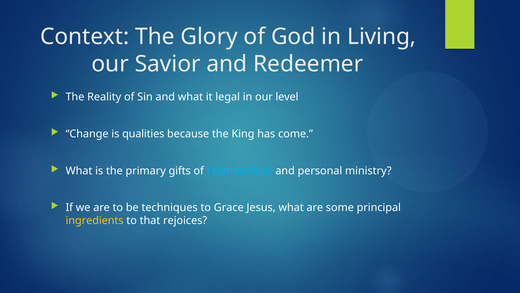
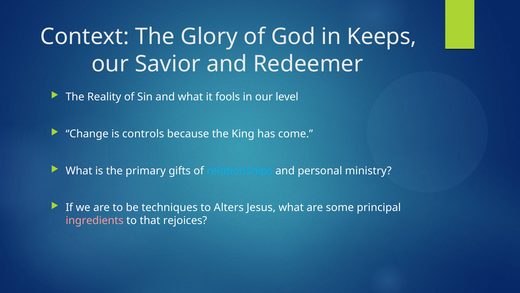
Living: Living -> Keeps (382, 37)
legal: legal -> fools (228, 97)
qualities: qualities -> controls (143, 134)
Grace: Grace -> Alters (229, 207)
ingredients colour: yellow -> pink (95, 220)
